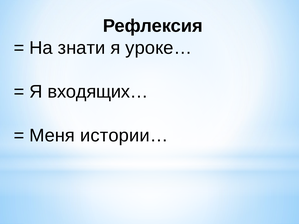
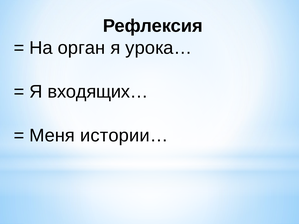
знати: знати -> орган (82, 48)
уроке…: уроке… -> урока… (159, 48)
